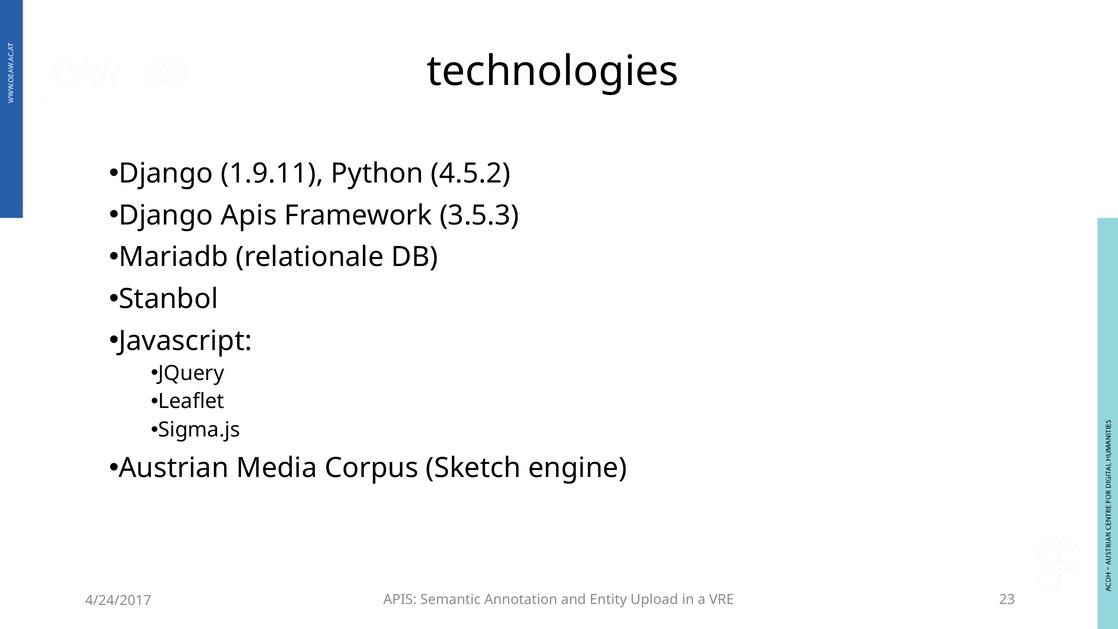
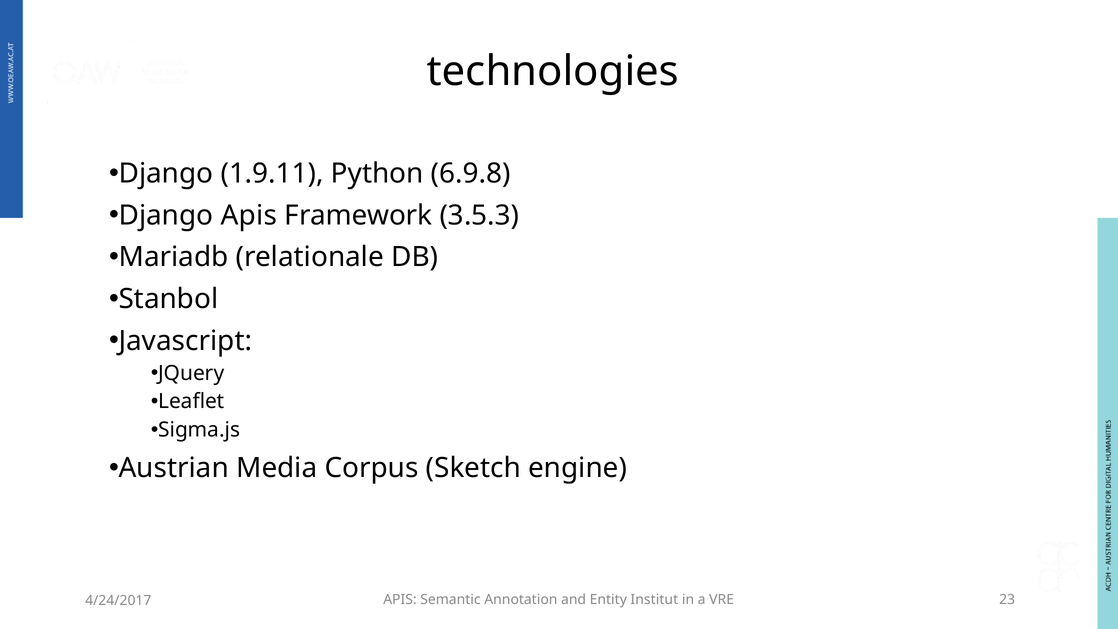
4.5.2: 4.5.2 -> 6.9.8 (471, 173)
Upload: Upload -> Institut (654, 599)
